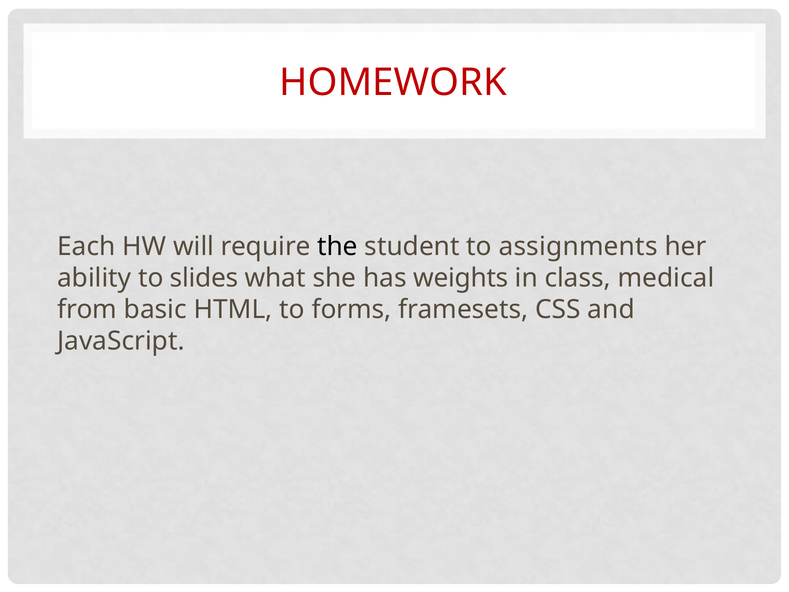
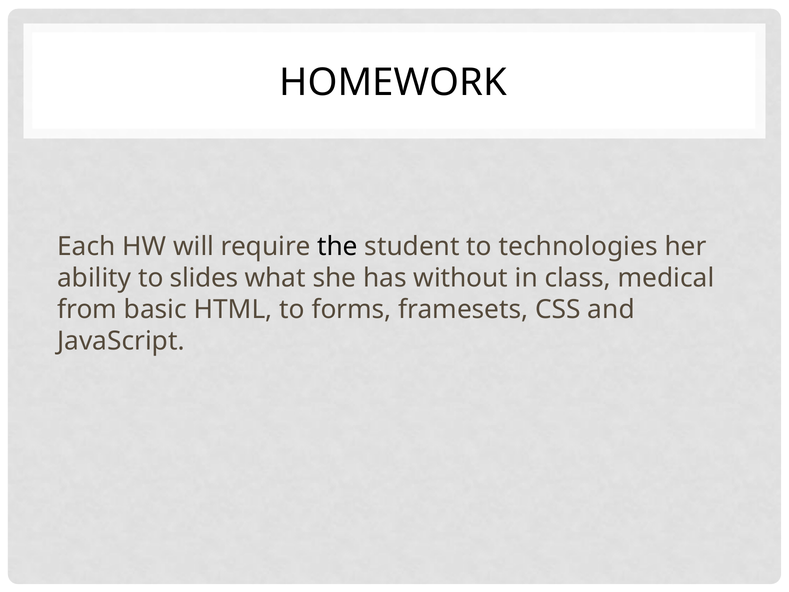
HOMEWORK colour: red -> black (393, 83)
assignments: assignments -> technologies (578, 246)
weights: weights -> without (461, 278)
